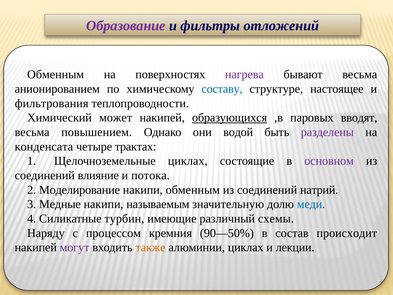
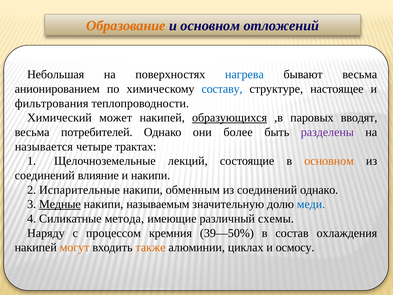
Образование colour: purple -> orange (126, 26)
и фильтры: фильтры -> основном (210, 26)
Обменным: Обменным -> Небольшая (56, 74)
нагрева colour: purple -> blue (244, 74)
повышением: повышением -> потребителей (97, 132)
водой: водой -> более (238, 132)
конденсата: конденсата -> называется (44, 146)
Щелочноземельные циклах: циклах -> лекций (188, 161)
основном colour: purple -> orange (329, 161)
и потока: потока -> накипи (151, 175)
Моделирование: Моделирование -> Испарительные (79, 190)
соединений натрий: натрий -> однако (319, 190)
Медные underline: none -> present (60, 204)
турбин: турбин -> метода (124, 218)
90—50%: 90—50% -> 39—50% (227, 233)
происходит: происходит -> охлаждения (347, 233)
могут colour: purple -> orange (75, 247)
лекции: лекции -> осмосу (295, 247)
